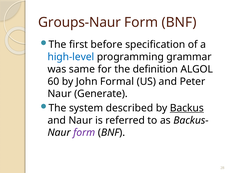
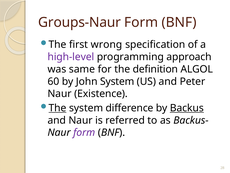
before: before -> wrong (107, 44)
high-level colour: blue -> purple (71, 57)
grammar: grammar -> approach (189, 57)
John Formal: Formal -> System (117, 81)
Generate: Generate -> Existence (101, 93)
The underline: none -> present (58, 108)
described: described -> difference (130, 108)
